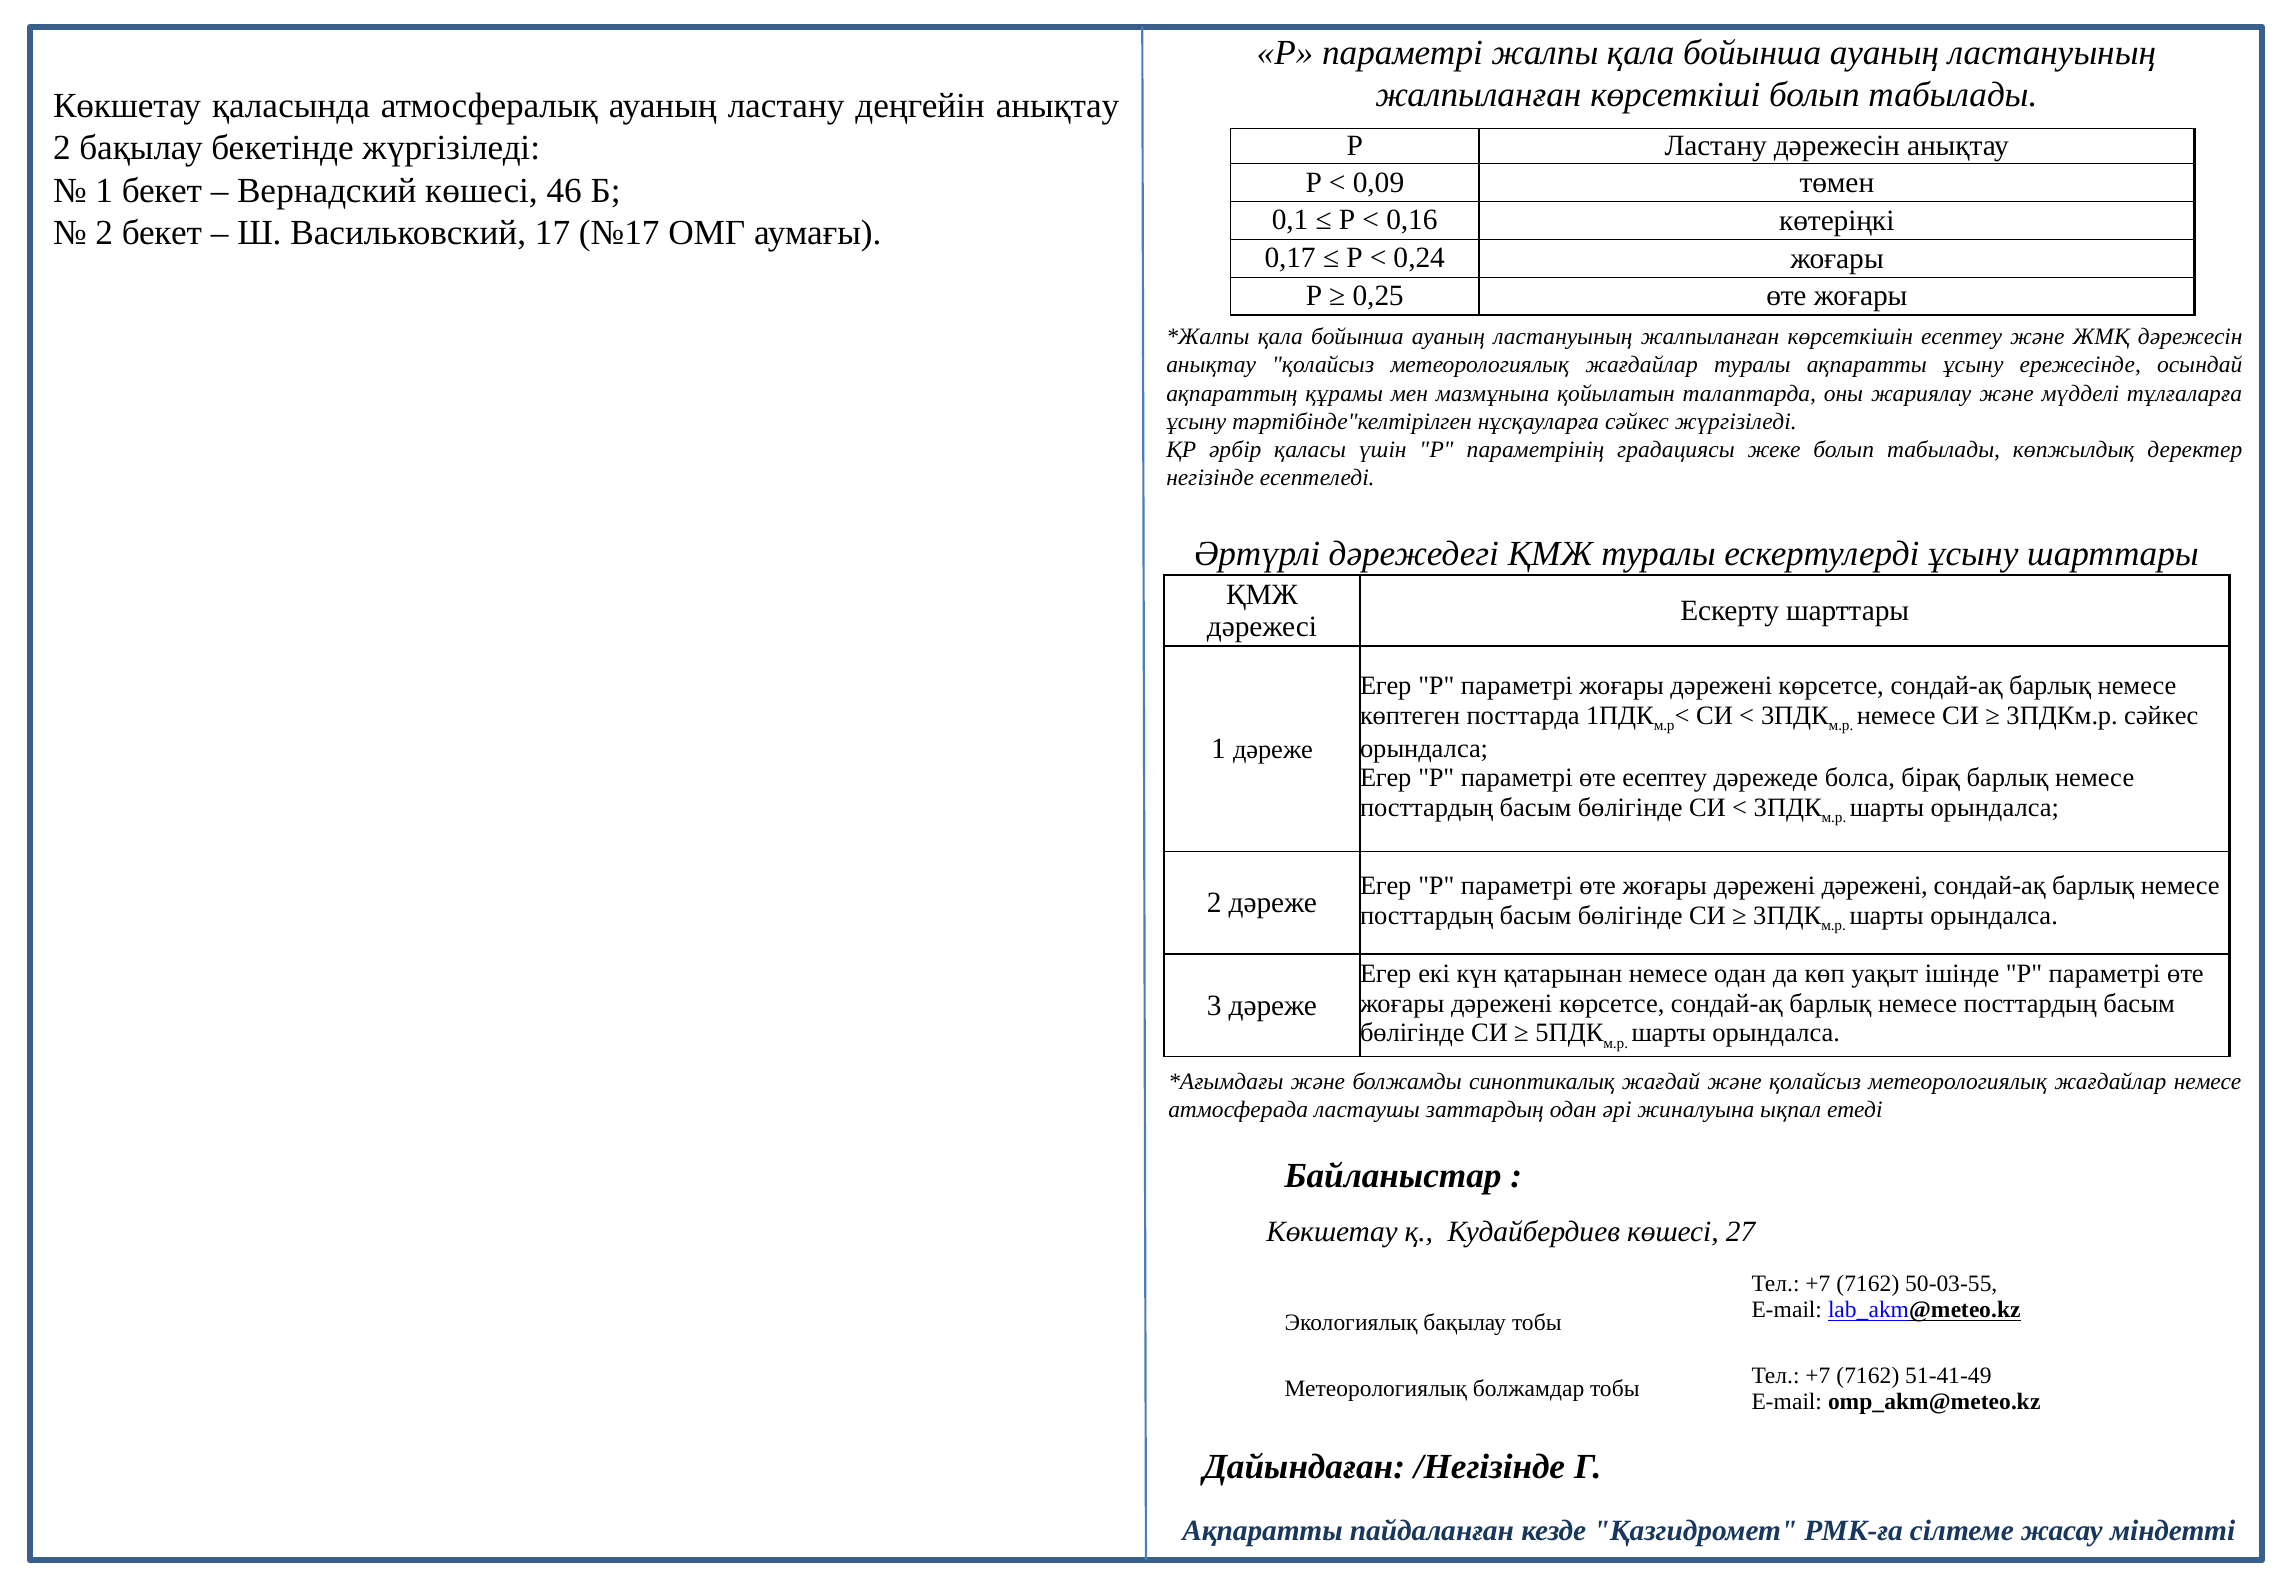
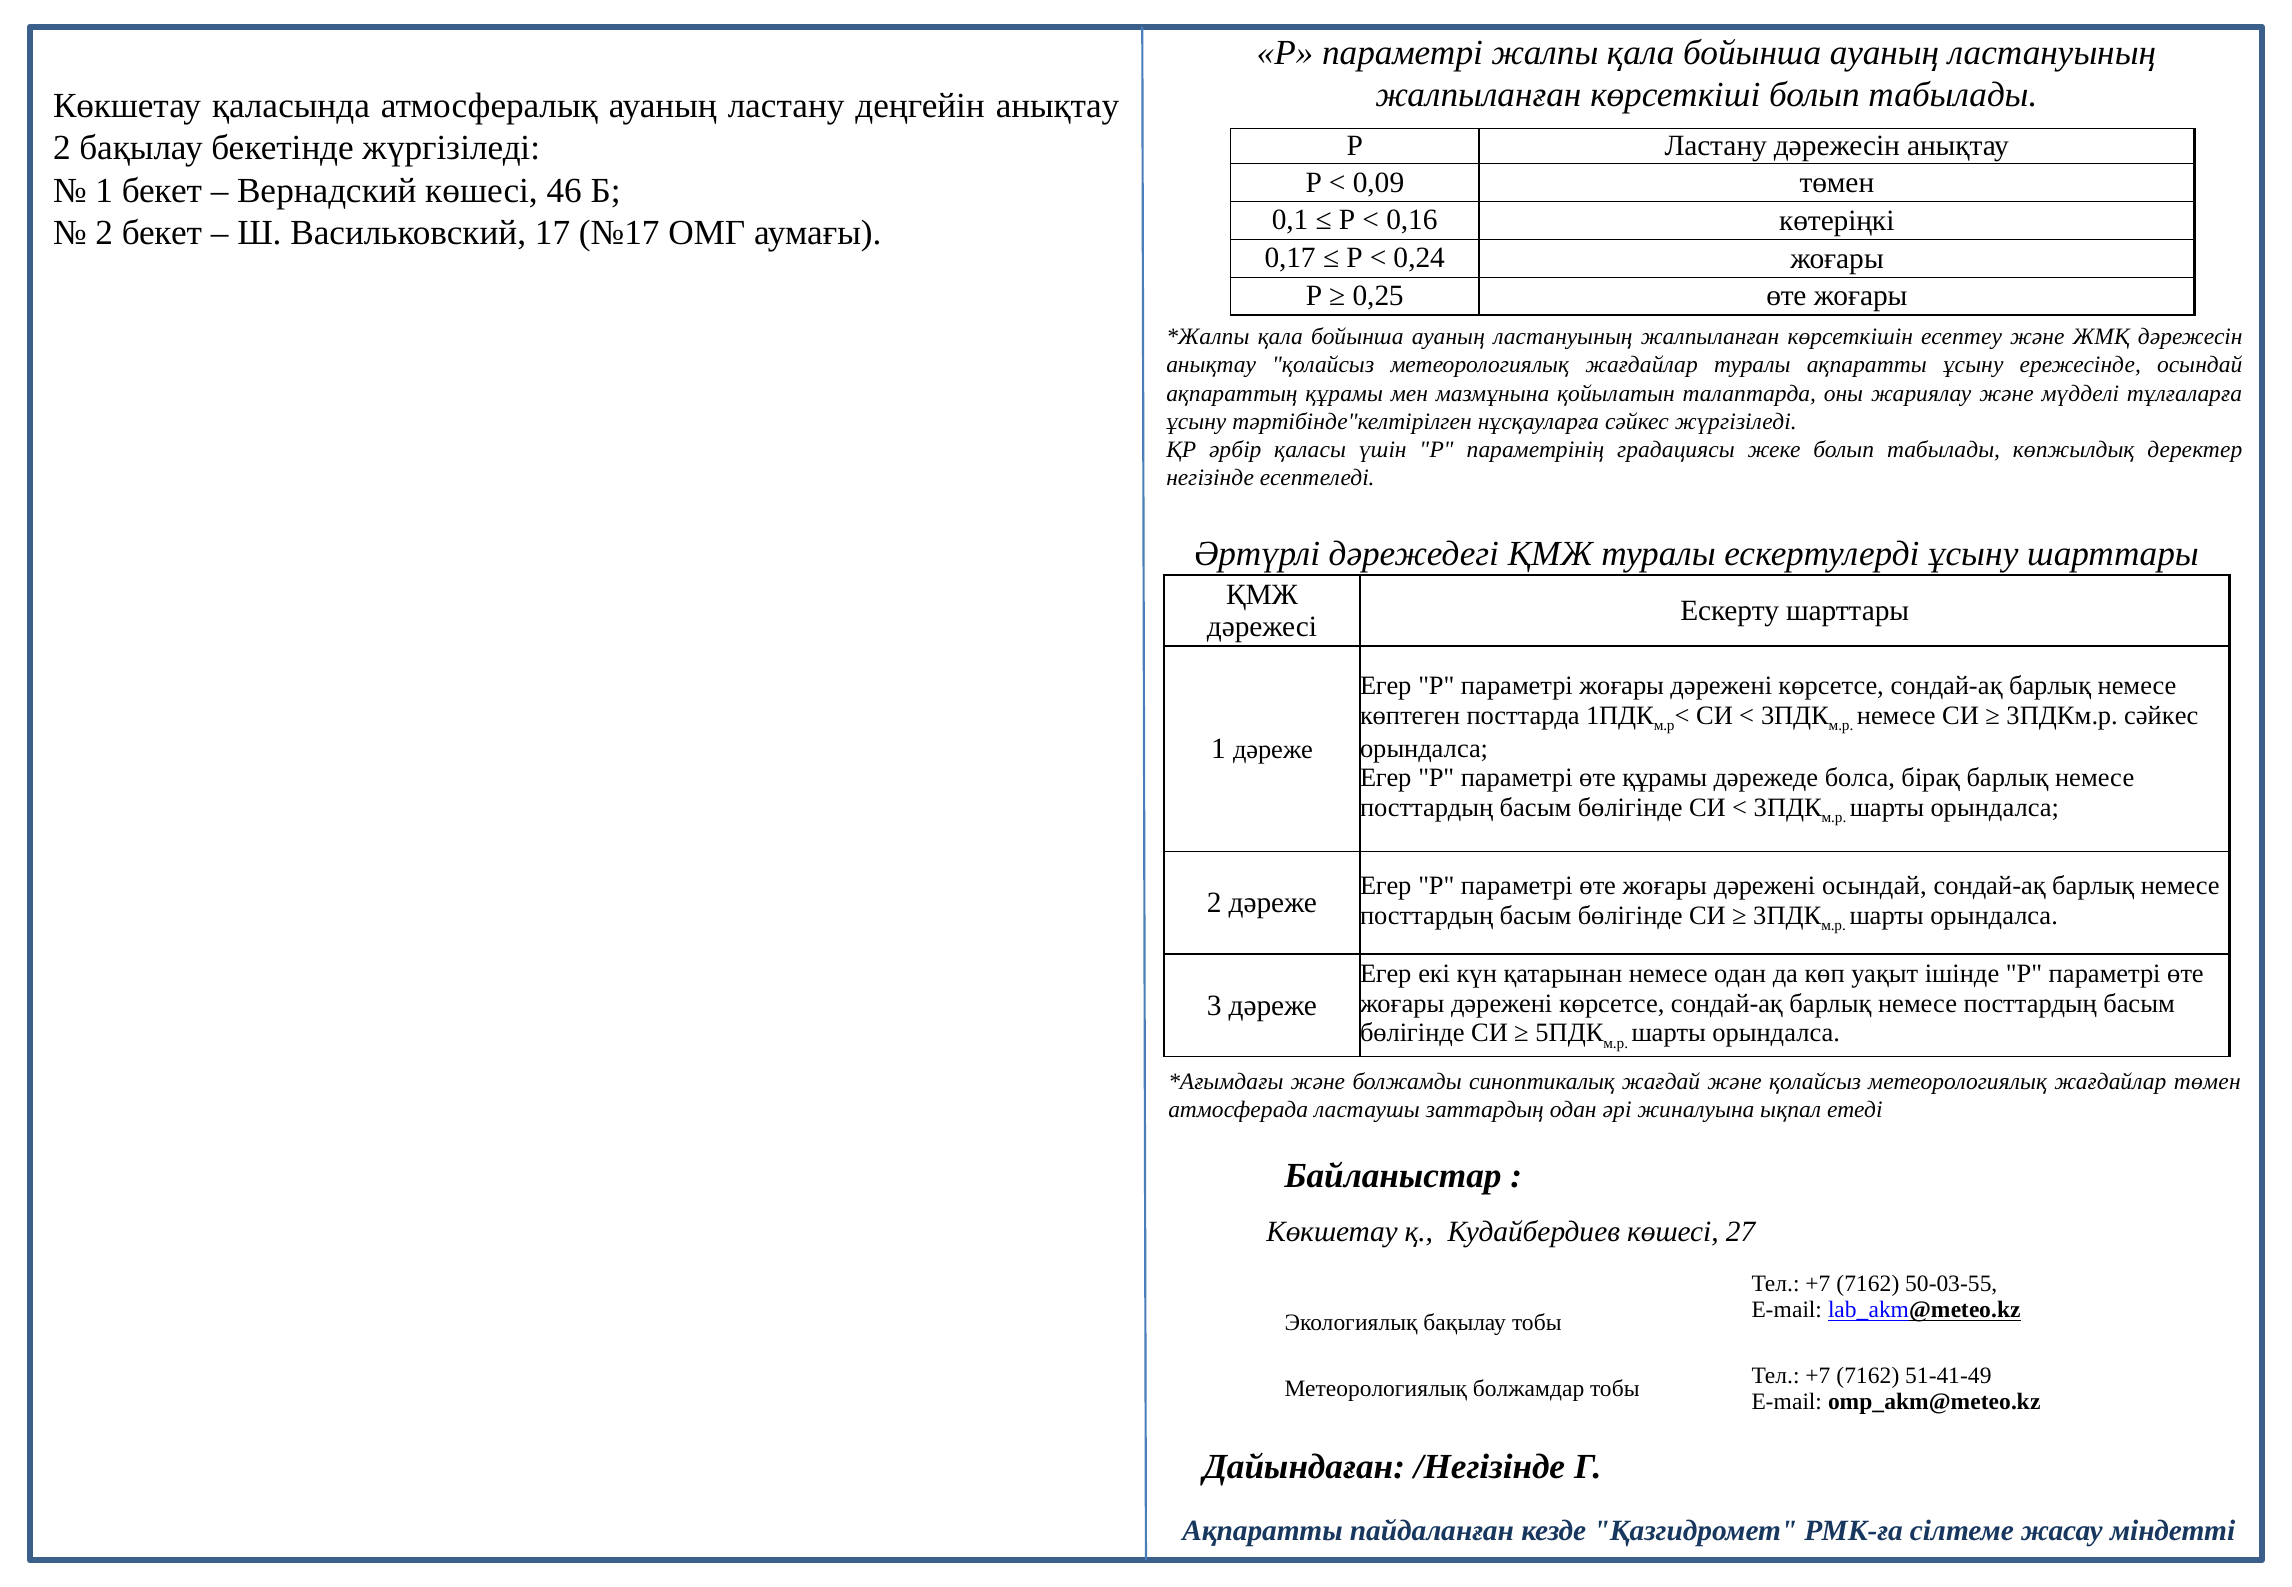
өте есептеу: есептеу -> құрамы (1665, 778)
дәрежені дәрежені: дәрежені -> осындай (1874, 886)
жағдайлар немесе: немесе -> төмен (2207, 1082)
